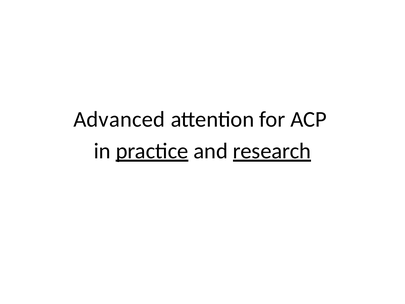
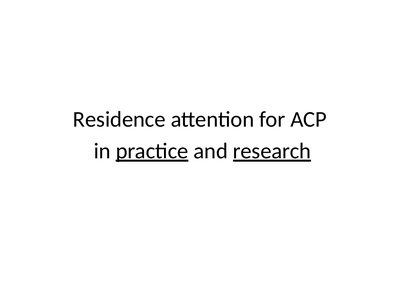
Advanced: Advanced -> Residence (119, 119)
